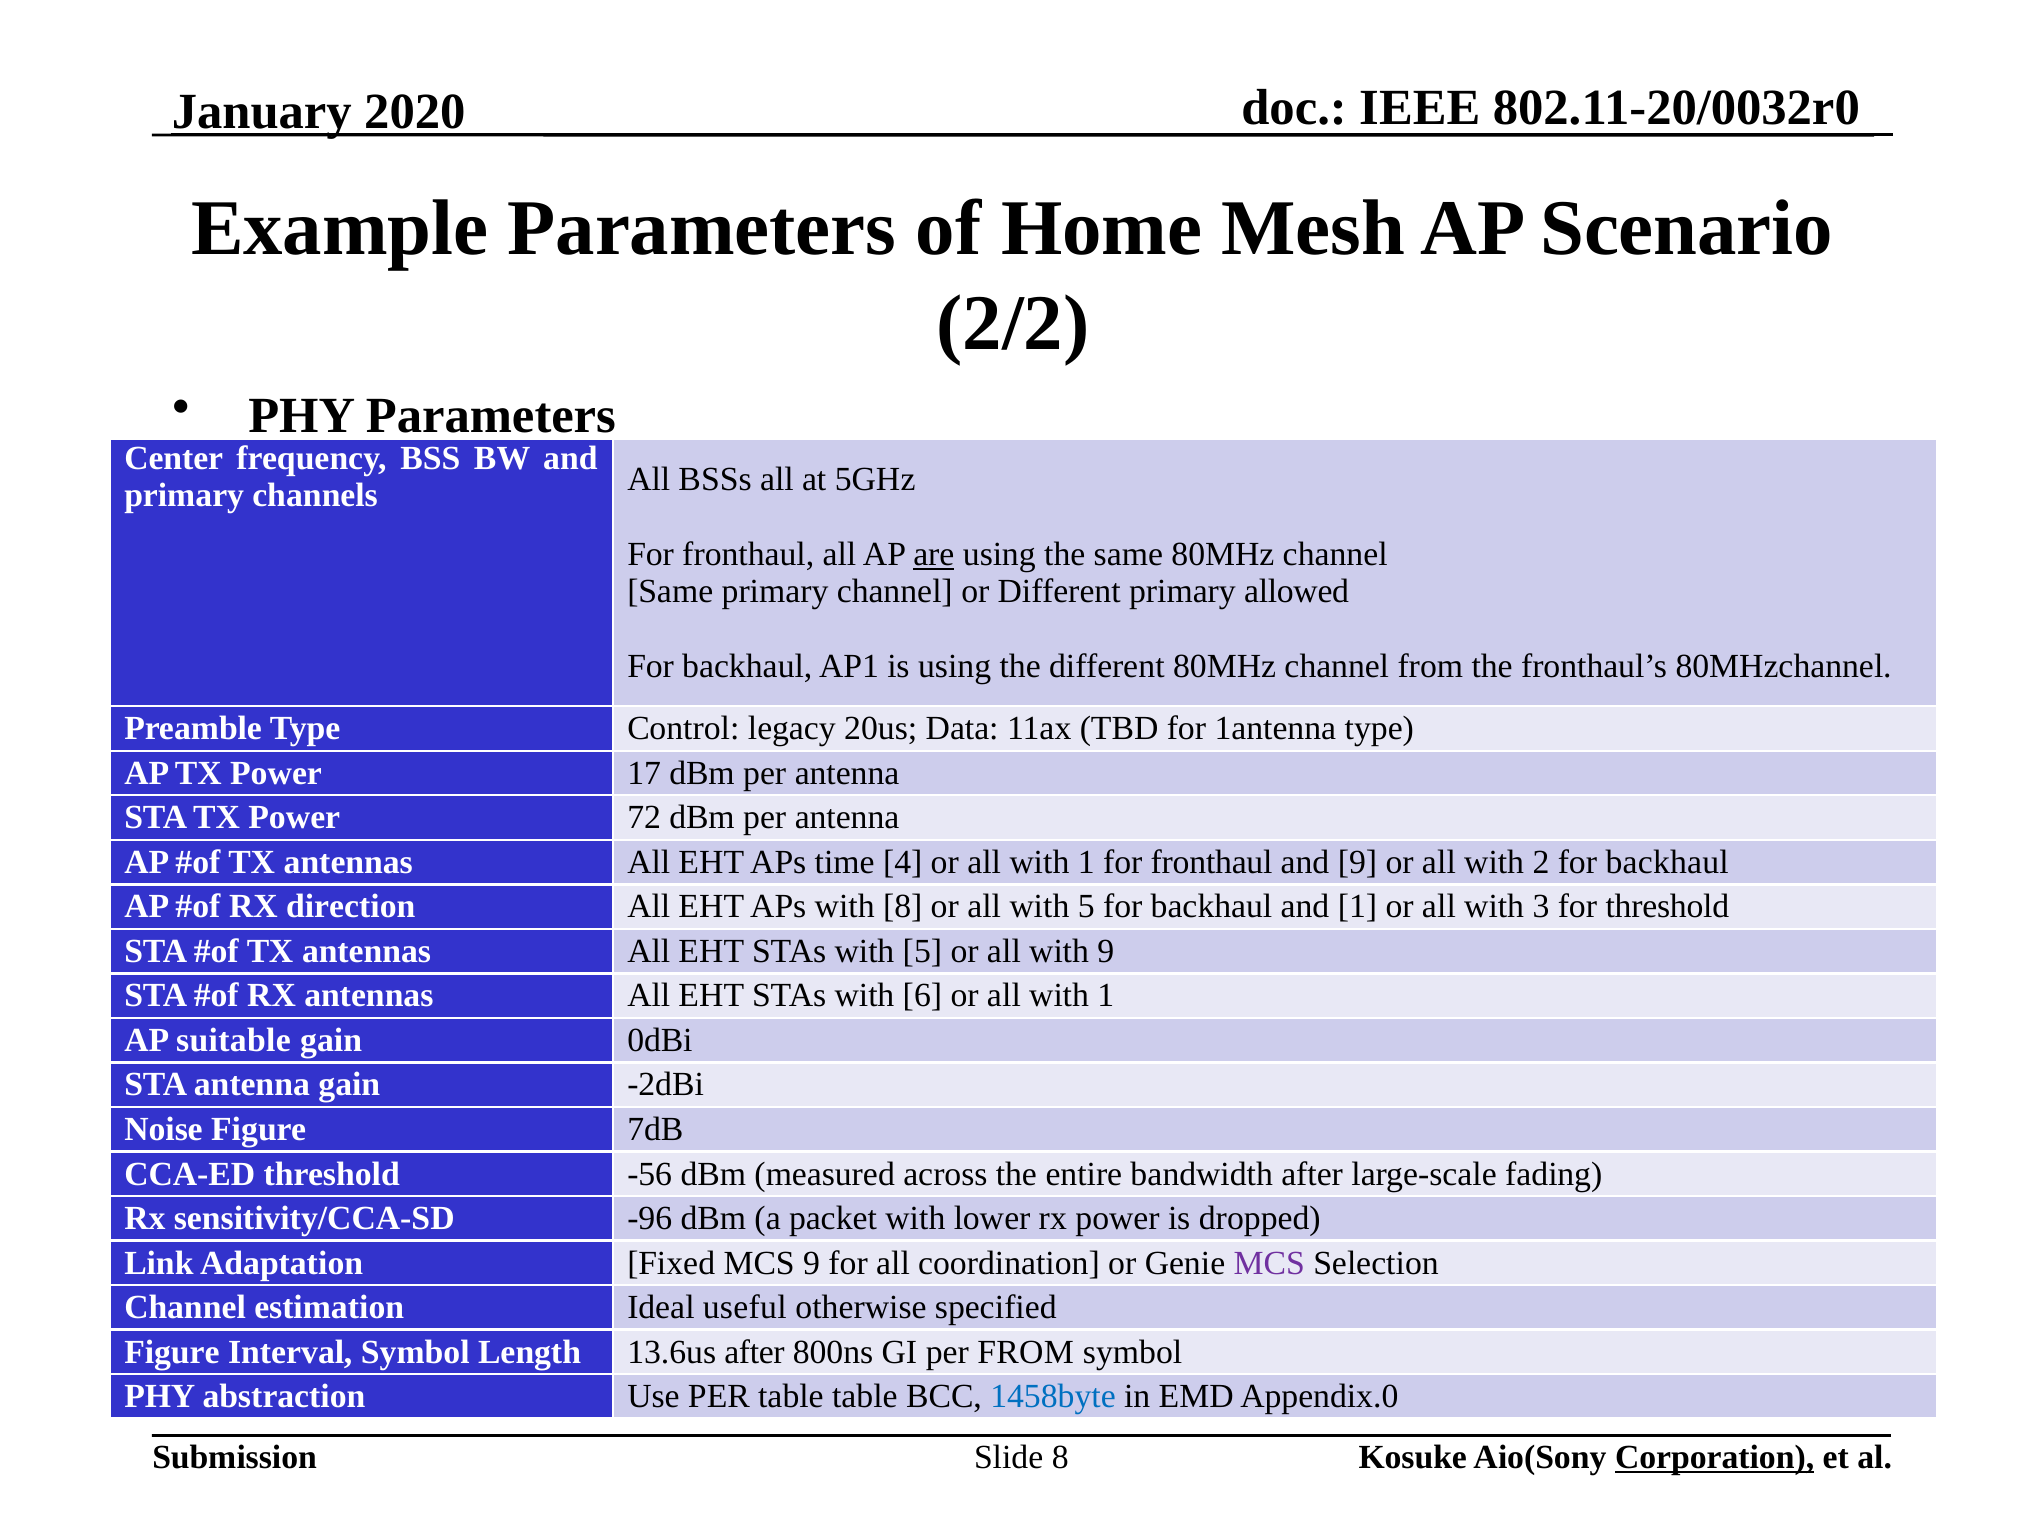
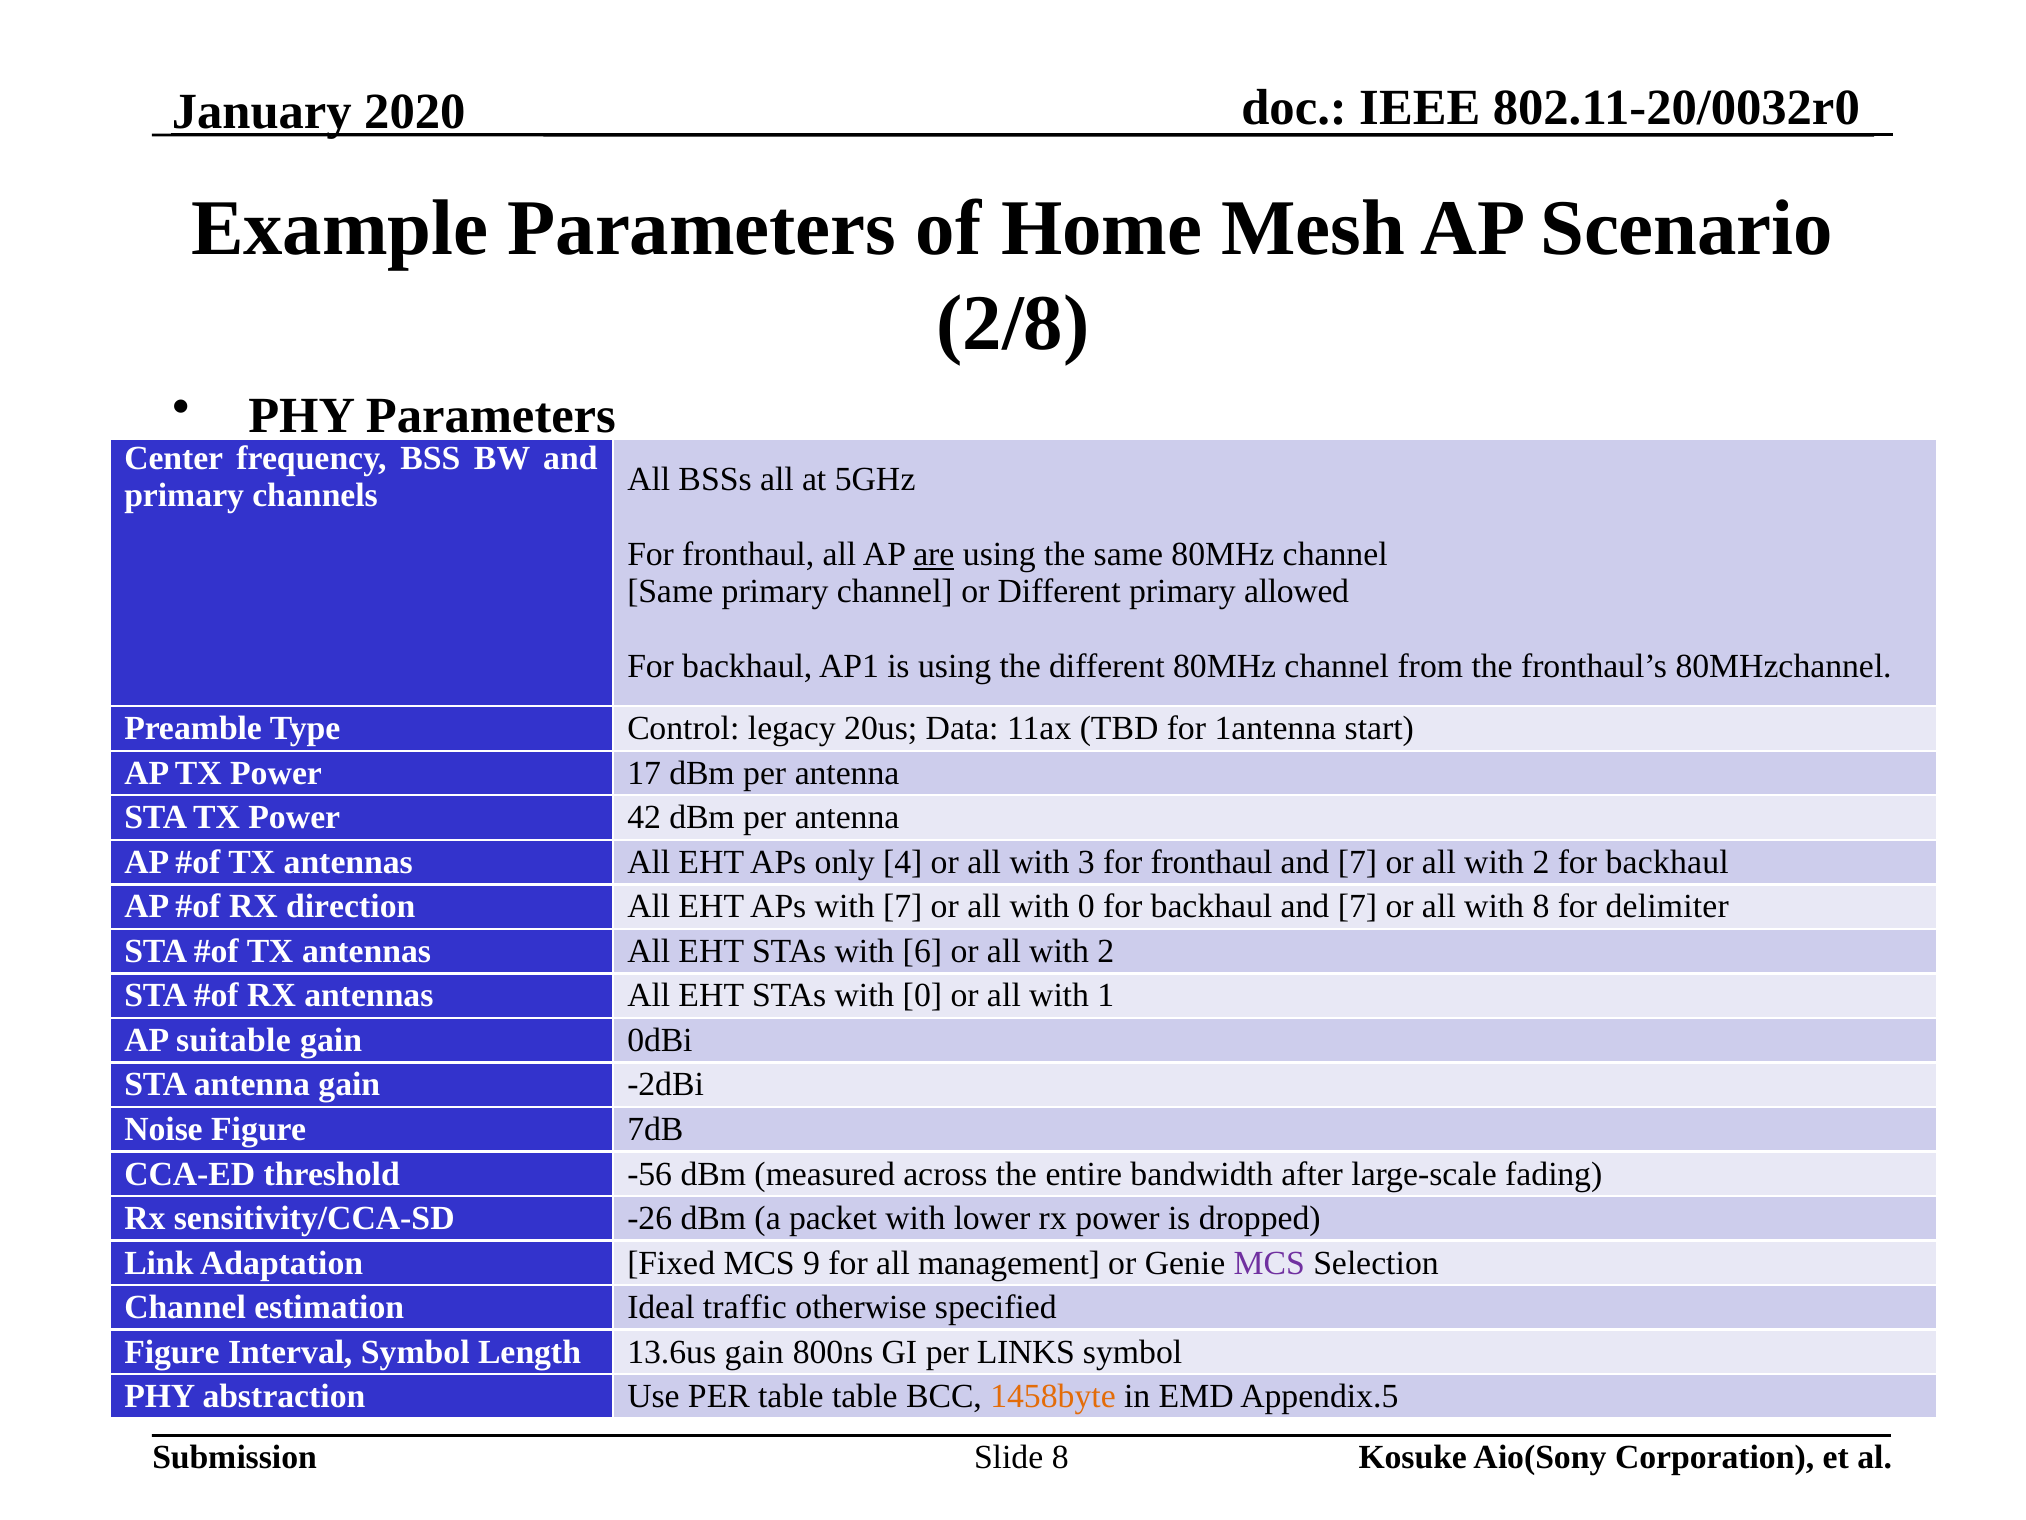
2/2: 2/2 -> 2/8 (1013, 323)
1antenna type: type -> start (1379, 728)
72: 72 -> 42 (644, 817)
time: time -> only (845, 862)
1: 1 -> 3 (1086, 862)
9: 9 -> 7 (1357, 862)
with 8: 8 -> 7 (903, 906)
all with 5: 5 -> 0 (1086, 906)
backhaul and 1: 1 -> 7 (1357, 906)
with 3: 3 -> 8 (1541, 906)
for threshold: threshold -> delimiter (1667, 906)
STAs with 5: 5 -> 6 (922, 951)
9: 9 -> 2 (1106, 951)
STAs with 6: 6 -> 0 (922, 995)
-96: -96 -> -26 (650, 1218)
coordination: coordination -> management (1009, 1263)
useful: useful -> traffic (745, 1307)
13.6us after: after -> gain (754, 1352)
per FROM: FROM -> LINKS (1026, 1352)
1458byte colour: blue -> orange (1053, 1396)
Appendix.0: Appendix.0 -> Appendix.5 (1319, 1396)
Corporation underline: present -> none (1715, 1457)
